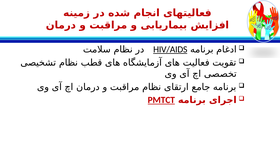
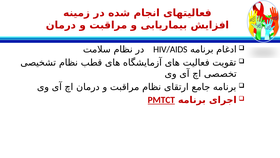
HIV/AIDS underline: present -> none (170, 49)
